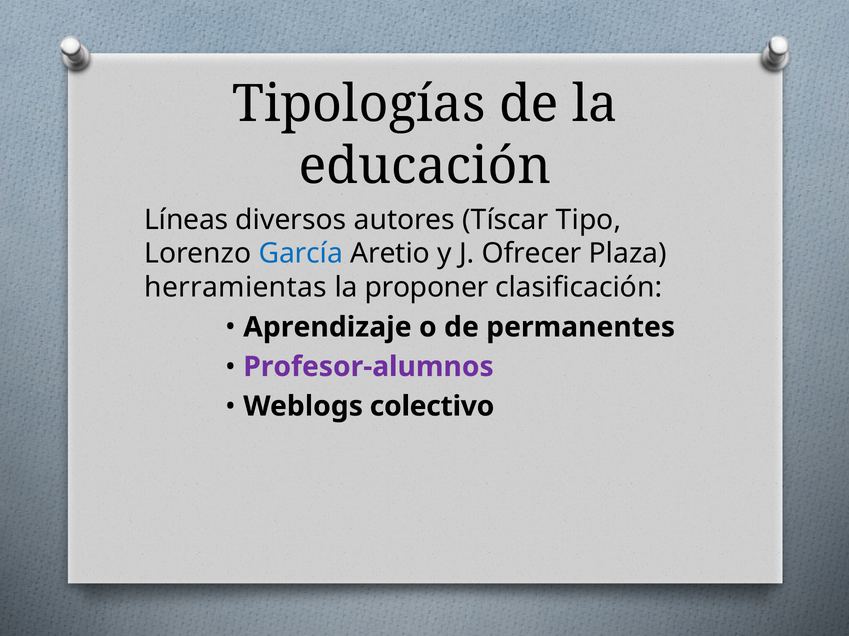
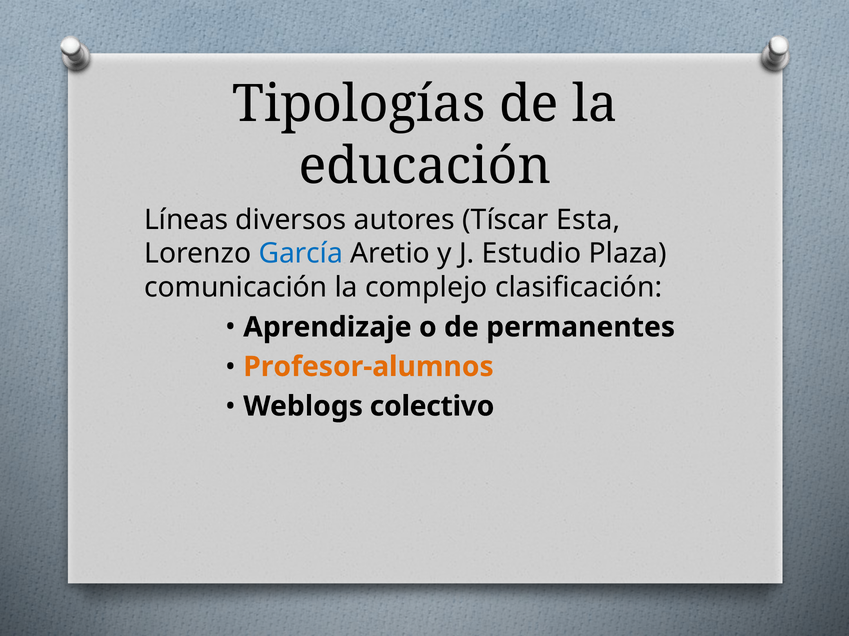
Tipo: Tipo -> Esta (588, 220)
Ofrecer: Ofrecer -> Estudio (532, 254)
herramientas: herramientas -> comunicación (236, 288)
proponer: proponer -> complejo (426, 288)
Profesor-alumnos colour: purple -> orange (368, 367)
